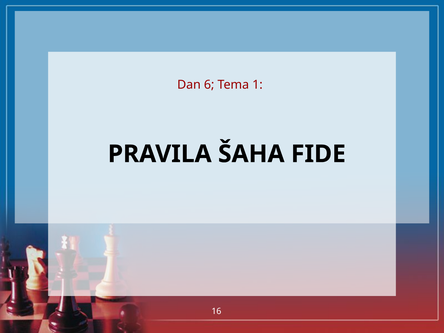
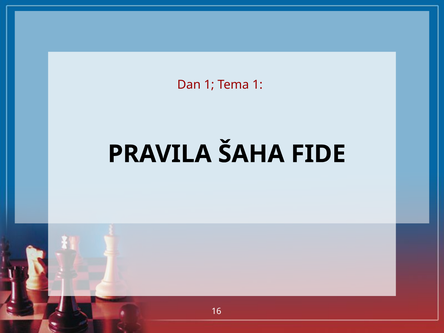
Dan 6: 6 -> 1 (209, 85)
